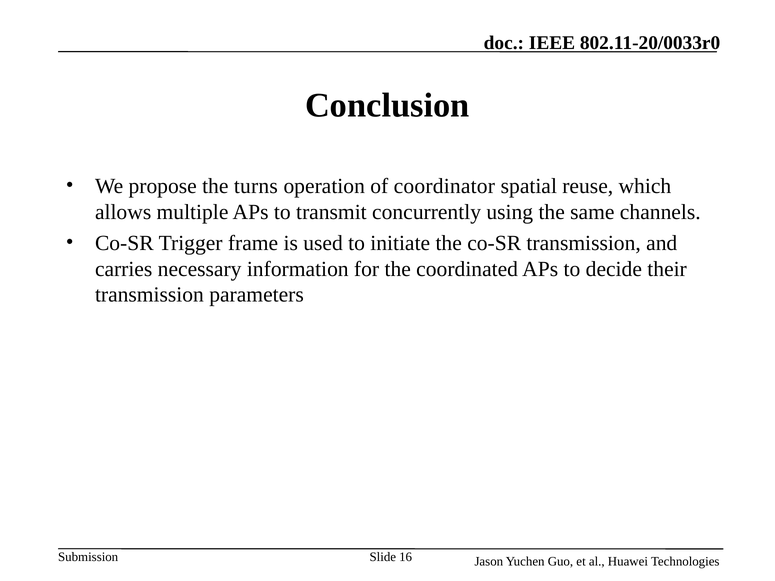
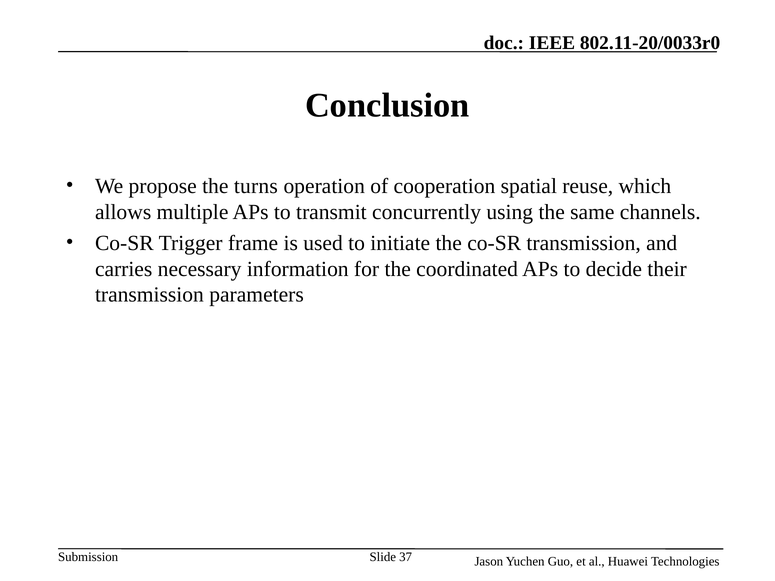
coordinator: coordinator -> cooperation (444, 186)
16: 16 -> 37 (406, 557)
